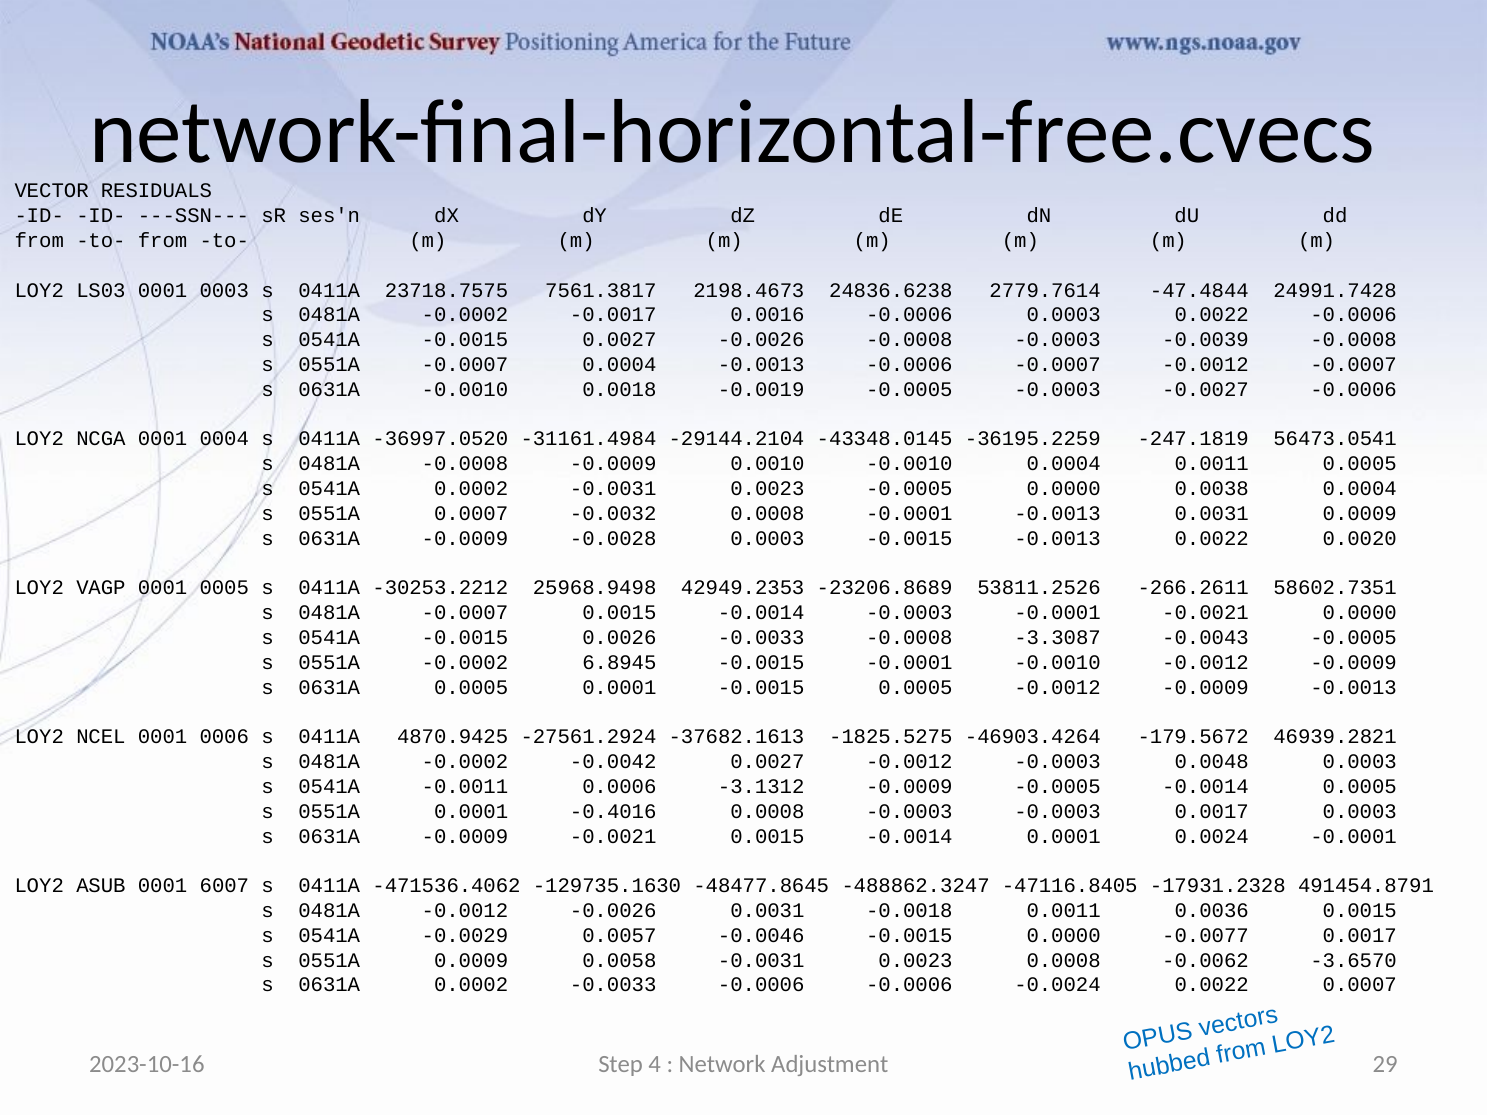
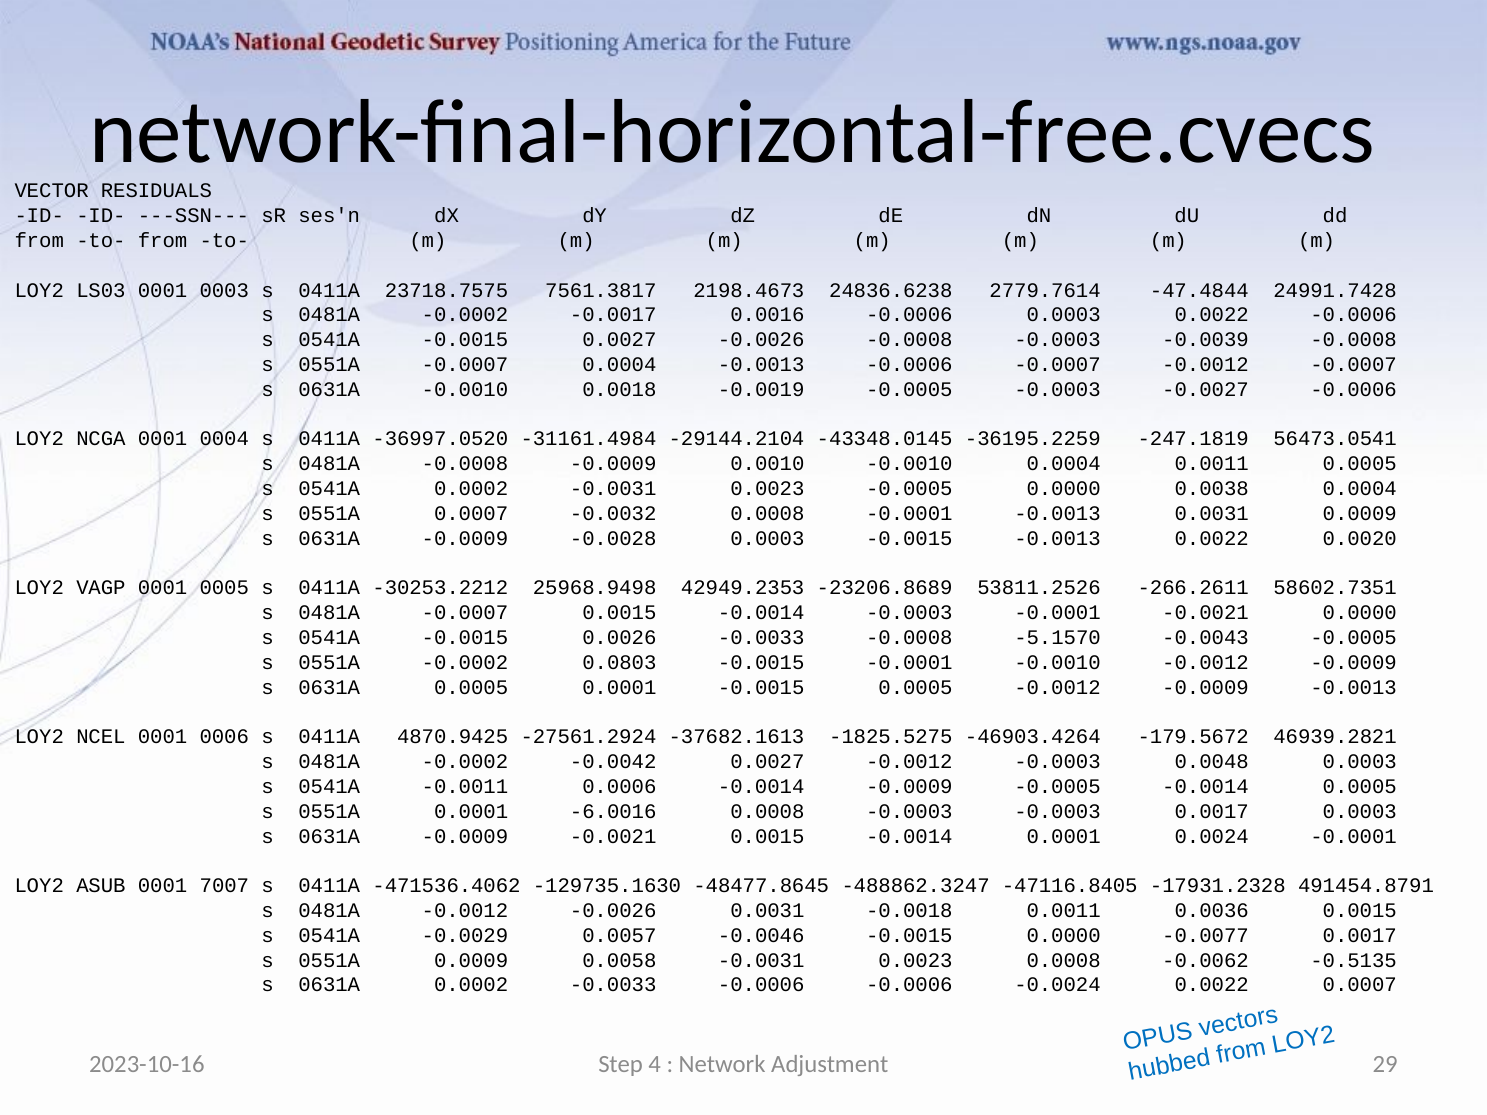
-3.3087: -3.3087 -> -5.1570 (1058, 638)
6.8945: 6.8945 -> 0.0803 (619, 663)
0.0006 -3.1312: -3.1312 -> -0.0014 (761, 787)
-0.4016: -0.4016 -> -6.0016 (613, 812)
6007: 6007 -> 7007 (224, 886)
-3.6570: -3.6570 -> -0.5135 (1354, 960)
